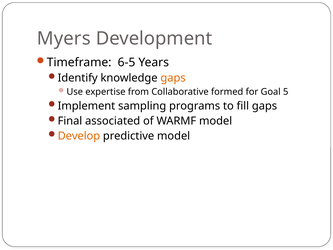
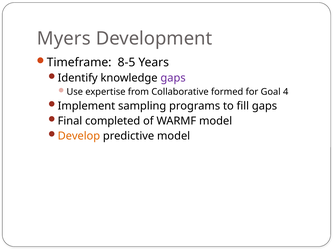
6-5: 6-5 -> 8-5 (127, 62)
gaps colour: orange -> purple (173, 78)
5: 5 -> 4 (286, 92)
associated: associated -> completed (113, 121)
